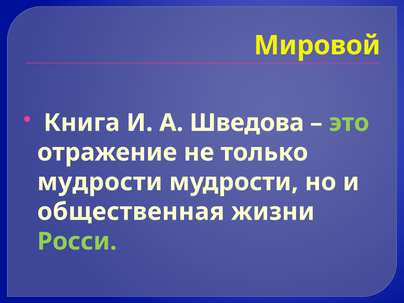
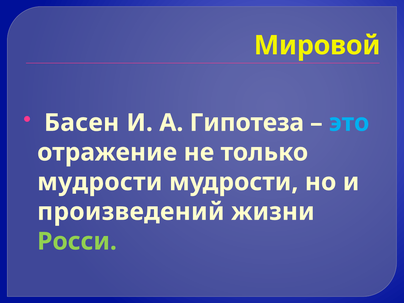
Книга: Книга -> Басен (82, 123)
Шведова: Шведова -> Гипотеза (247, 123)
это colour: light green -> light blue (349, 123)
общественная: общественная -> произведений (131, 212)
